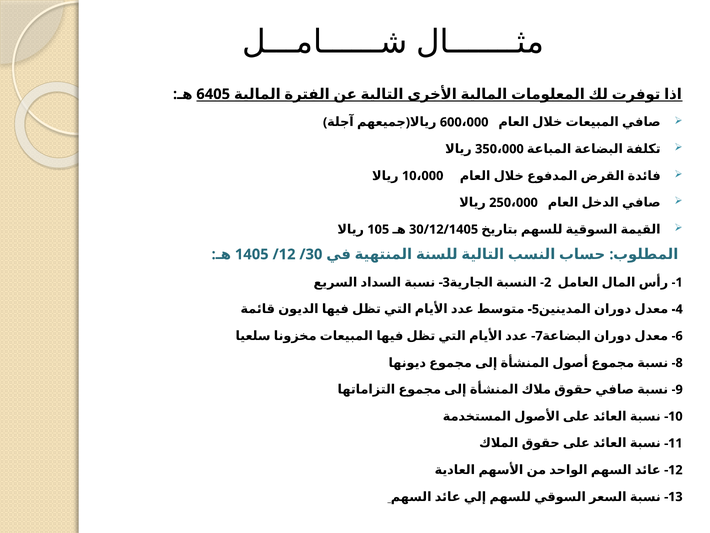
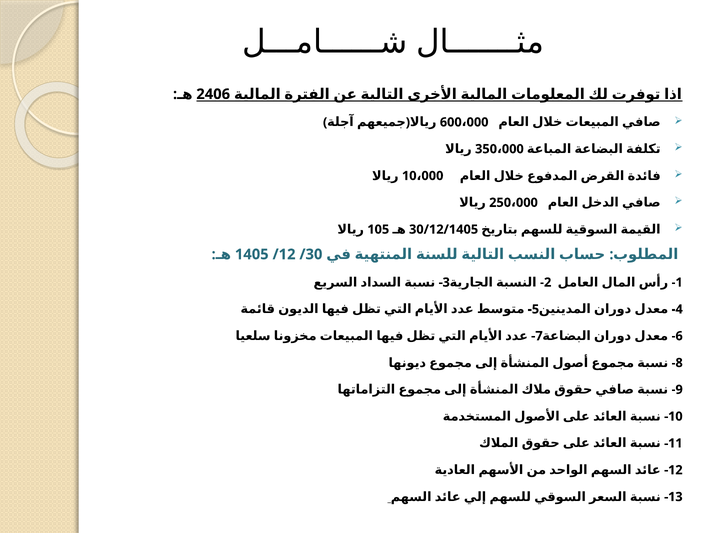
6405: 6405 -> 2406 (213, 94)
